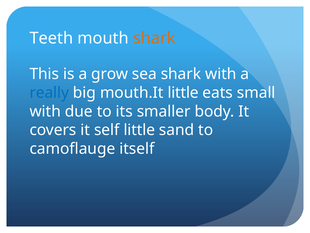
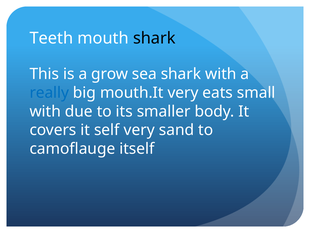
shark colour: orange -> black (154, 38)
mouth.It little: little -> very (183, 93)
self little: little -> very (139, 130)
